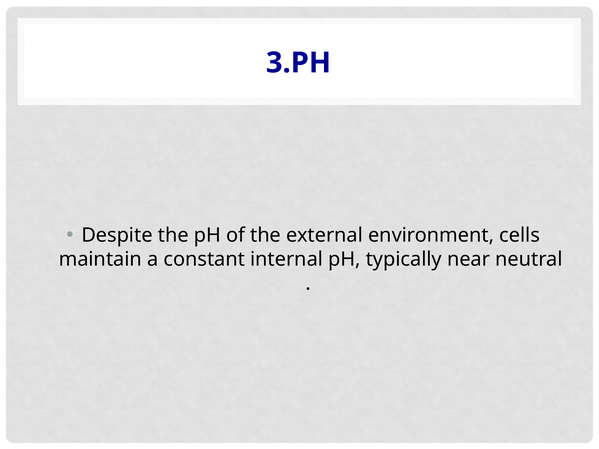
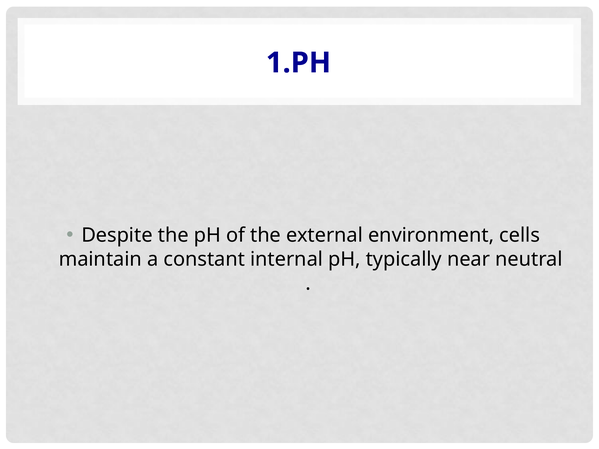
3.PH: 3.PH -> 1.PH (298, 63)
